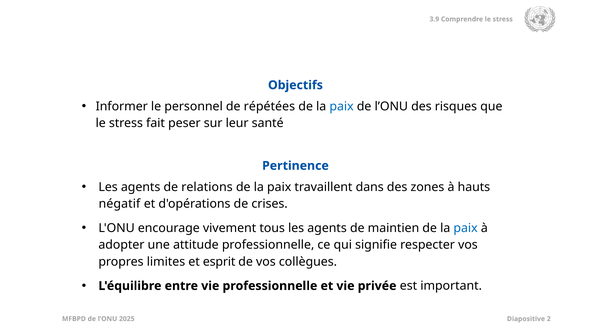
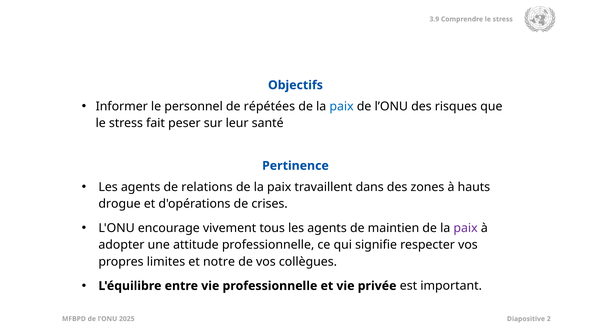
négatif: négatif -> drogue (120, 204)
paix colour: blue -> purple (466, 228)
esprit: esprit -> notre (219, 262)
